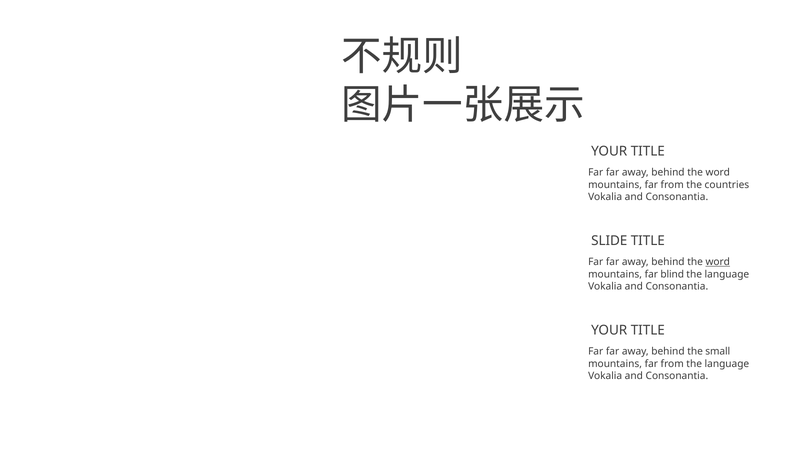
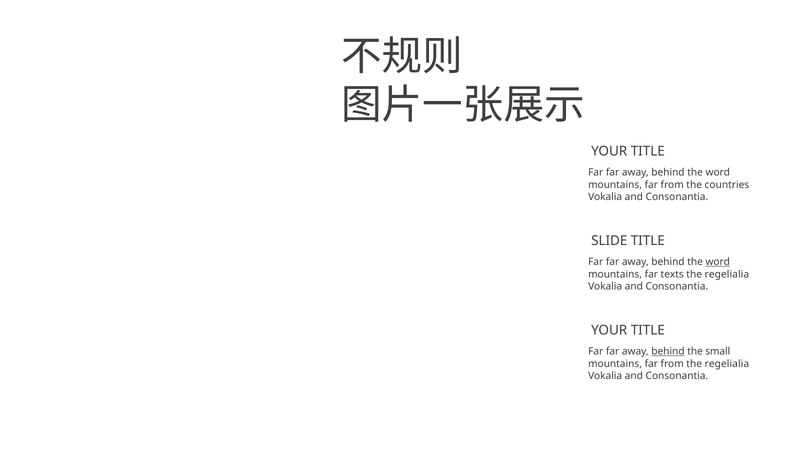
blind: blind -> texts (672, 274)
language: language -> regelialia (727, 274)
behind underline: none -> present (668, 351)
from the language: language -> regelialia (727, 364)
